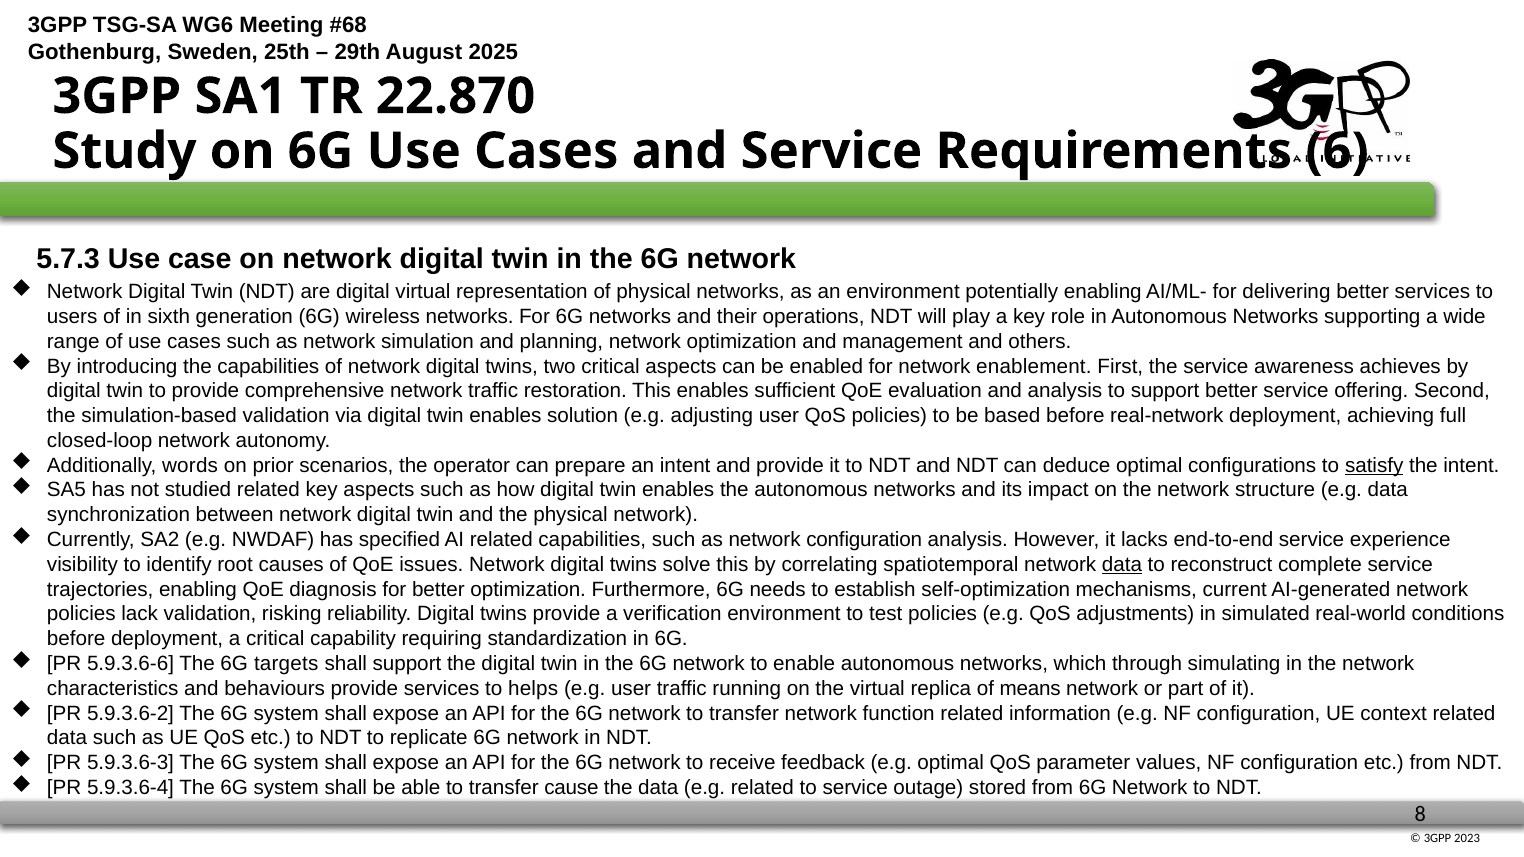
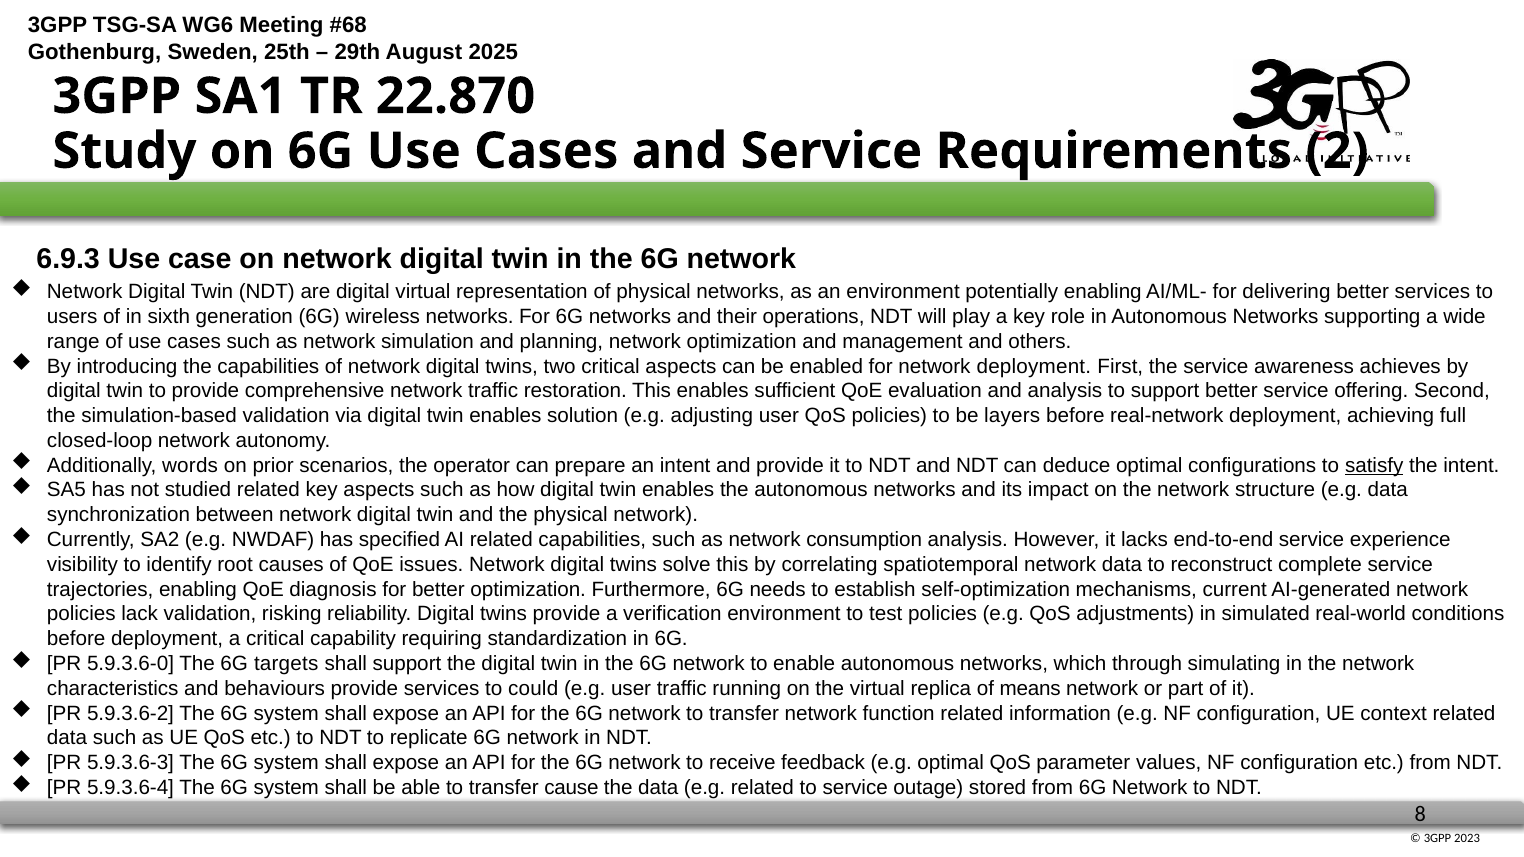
6: 6 -> 2 (1337, 151)
5.7.3: 5.7.3 -> 6.9.3 (68, 259)
network enablement: enablement -> deployment (1034, 366)
based: based -> layers (1012, 416)
network configuration: configuration -> consumption (864, 540)
data underline: present -> none (1122, 565)
5.9.3.6-6: 5.9.3.6-6 -> 5.9.3.6-0 (131, 664)
helps: helps -> could (533, 689)
